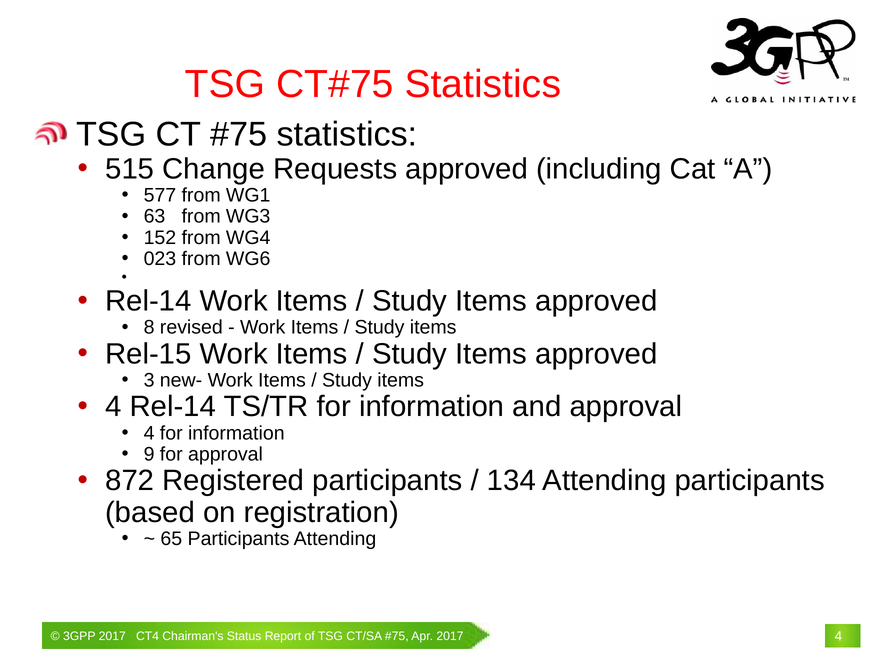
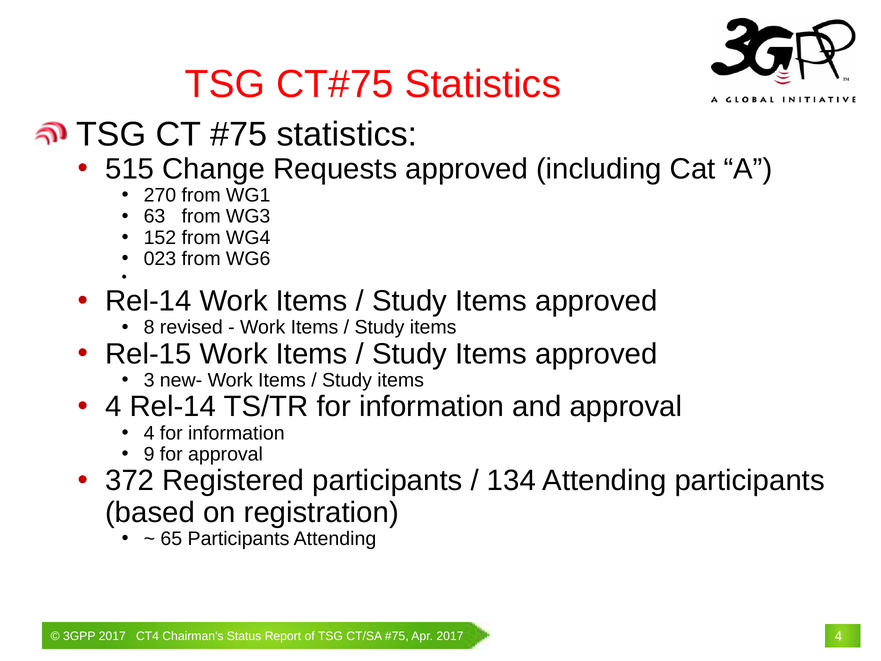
577: 577 -> 270 (160, 195)
872: 872 -> 372 (130, 480)
